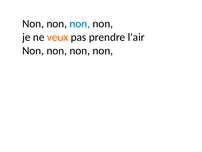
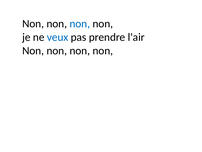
veux colour: orange -> blue (58, 37)
